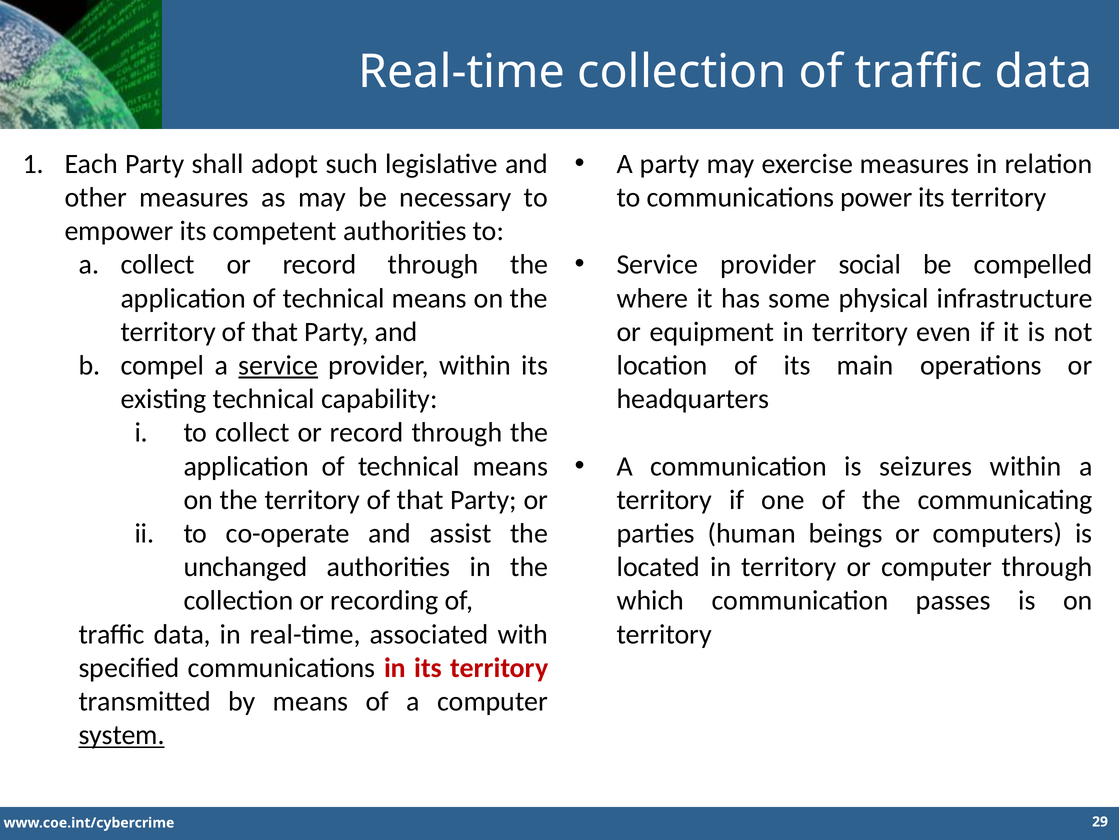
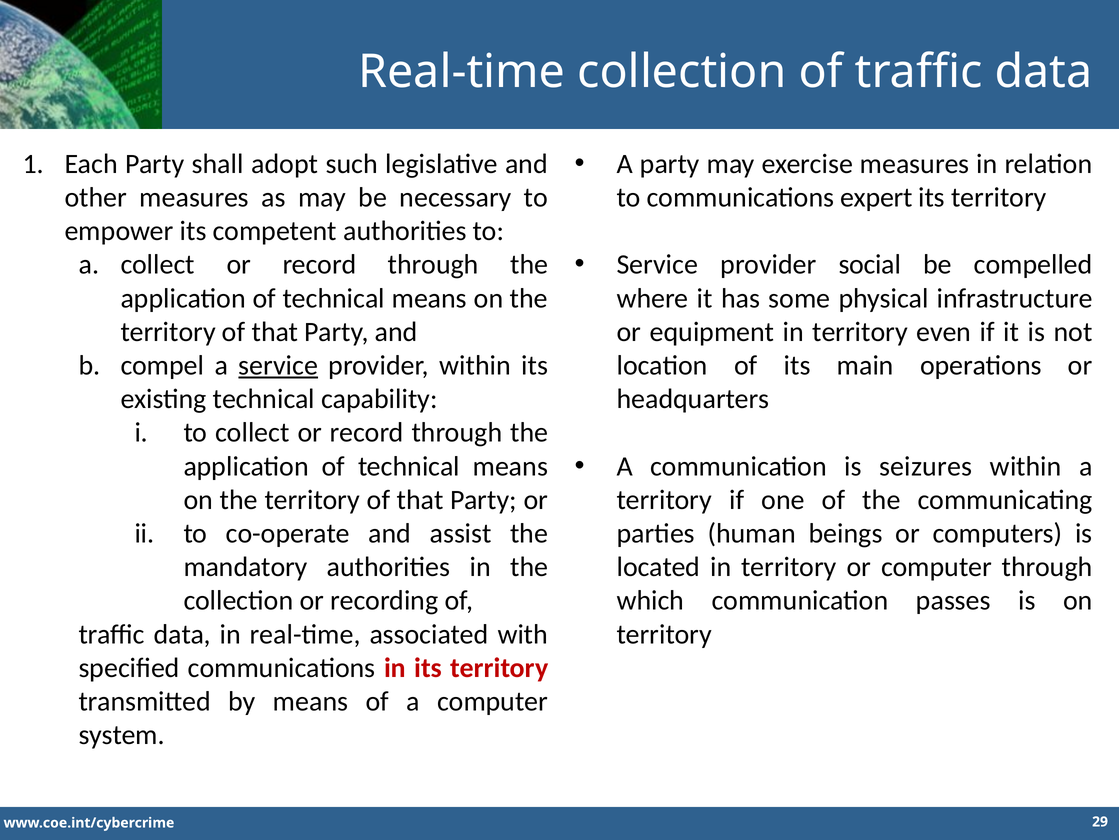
power: power -> expert (876, 197)
unchanged: unchanged -> mandatory (245, 567)
system underline: present -> none (122, 734)
